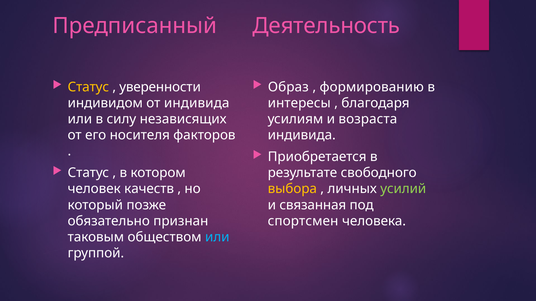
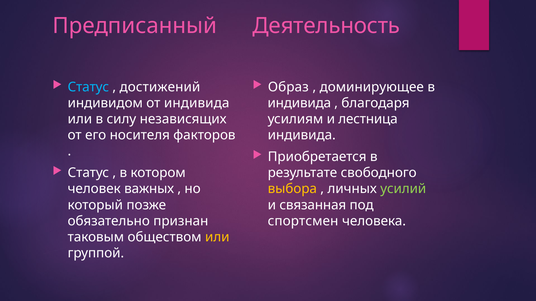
Статус colour: yellow -> light blue (88, 87)
уверенности: уверенности -> достижений (160, 87)
формированию: формированию -> доминирующее (372, 87)
интересы: интересы -> индивида (299, 103)
возраста: возраста -> лестница (368, 119)
качеств: качеств -> важных (149, 189)
или colour: light blue -> yellow (217, 237)
